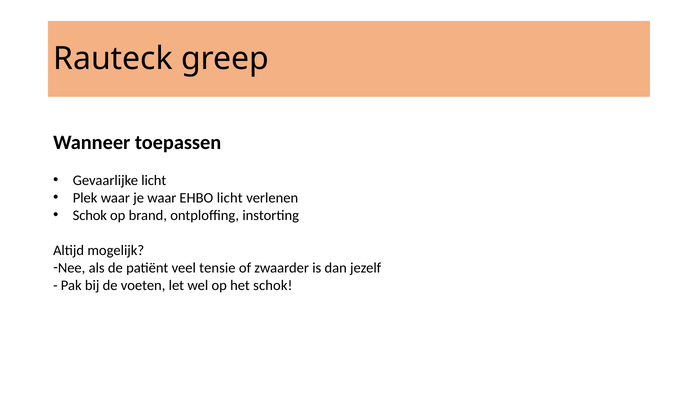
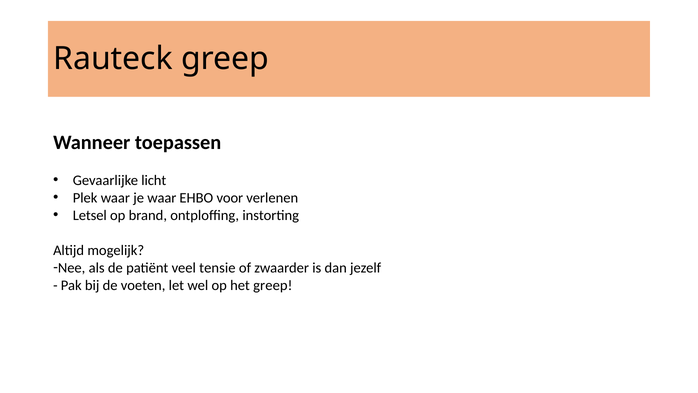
EHBO licht: licht -> voor (230, 198)
Schok: Schok -> Letsel (90, 215)
het schok: schok -> greep (273, 285)
